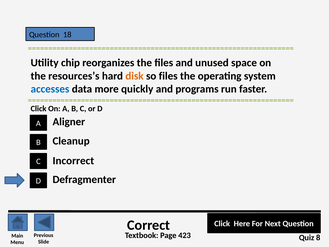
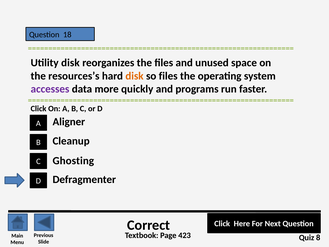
Utility chip: chip -> disk (70, 63)
accesses colour: blue -> purple (50, 89)
Incorrect: Incorrect -> Ghosting (73, 161)
